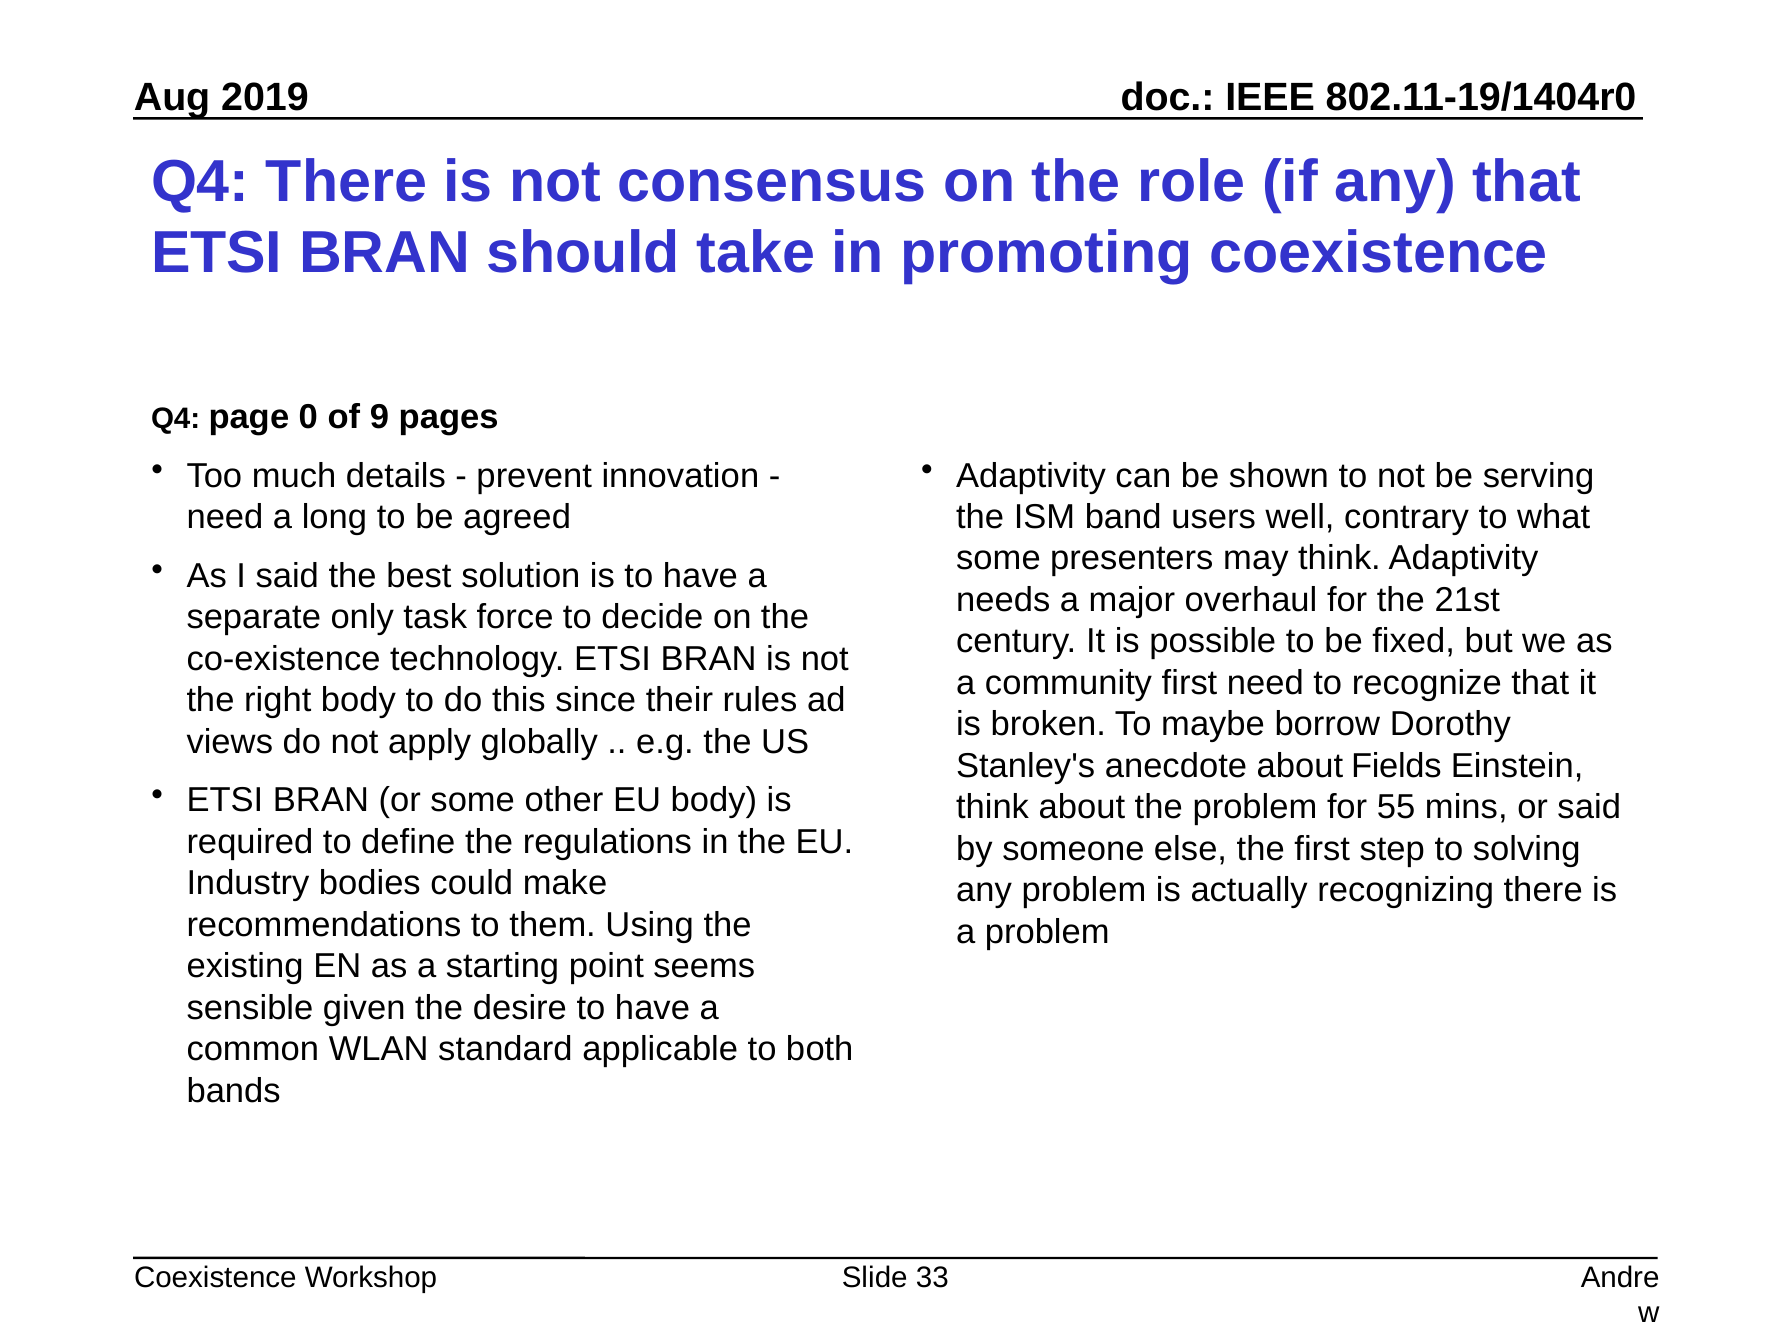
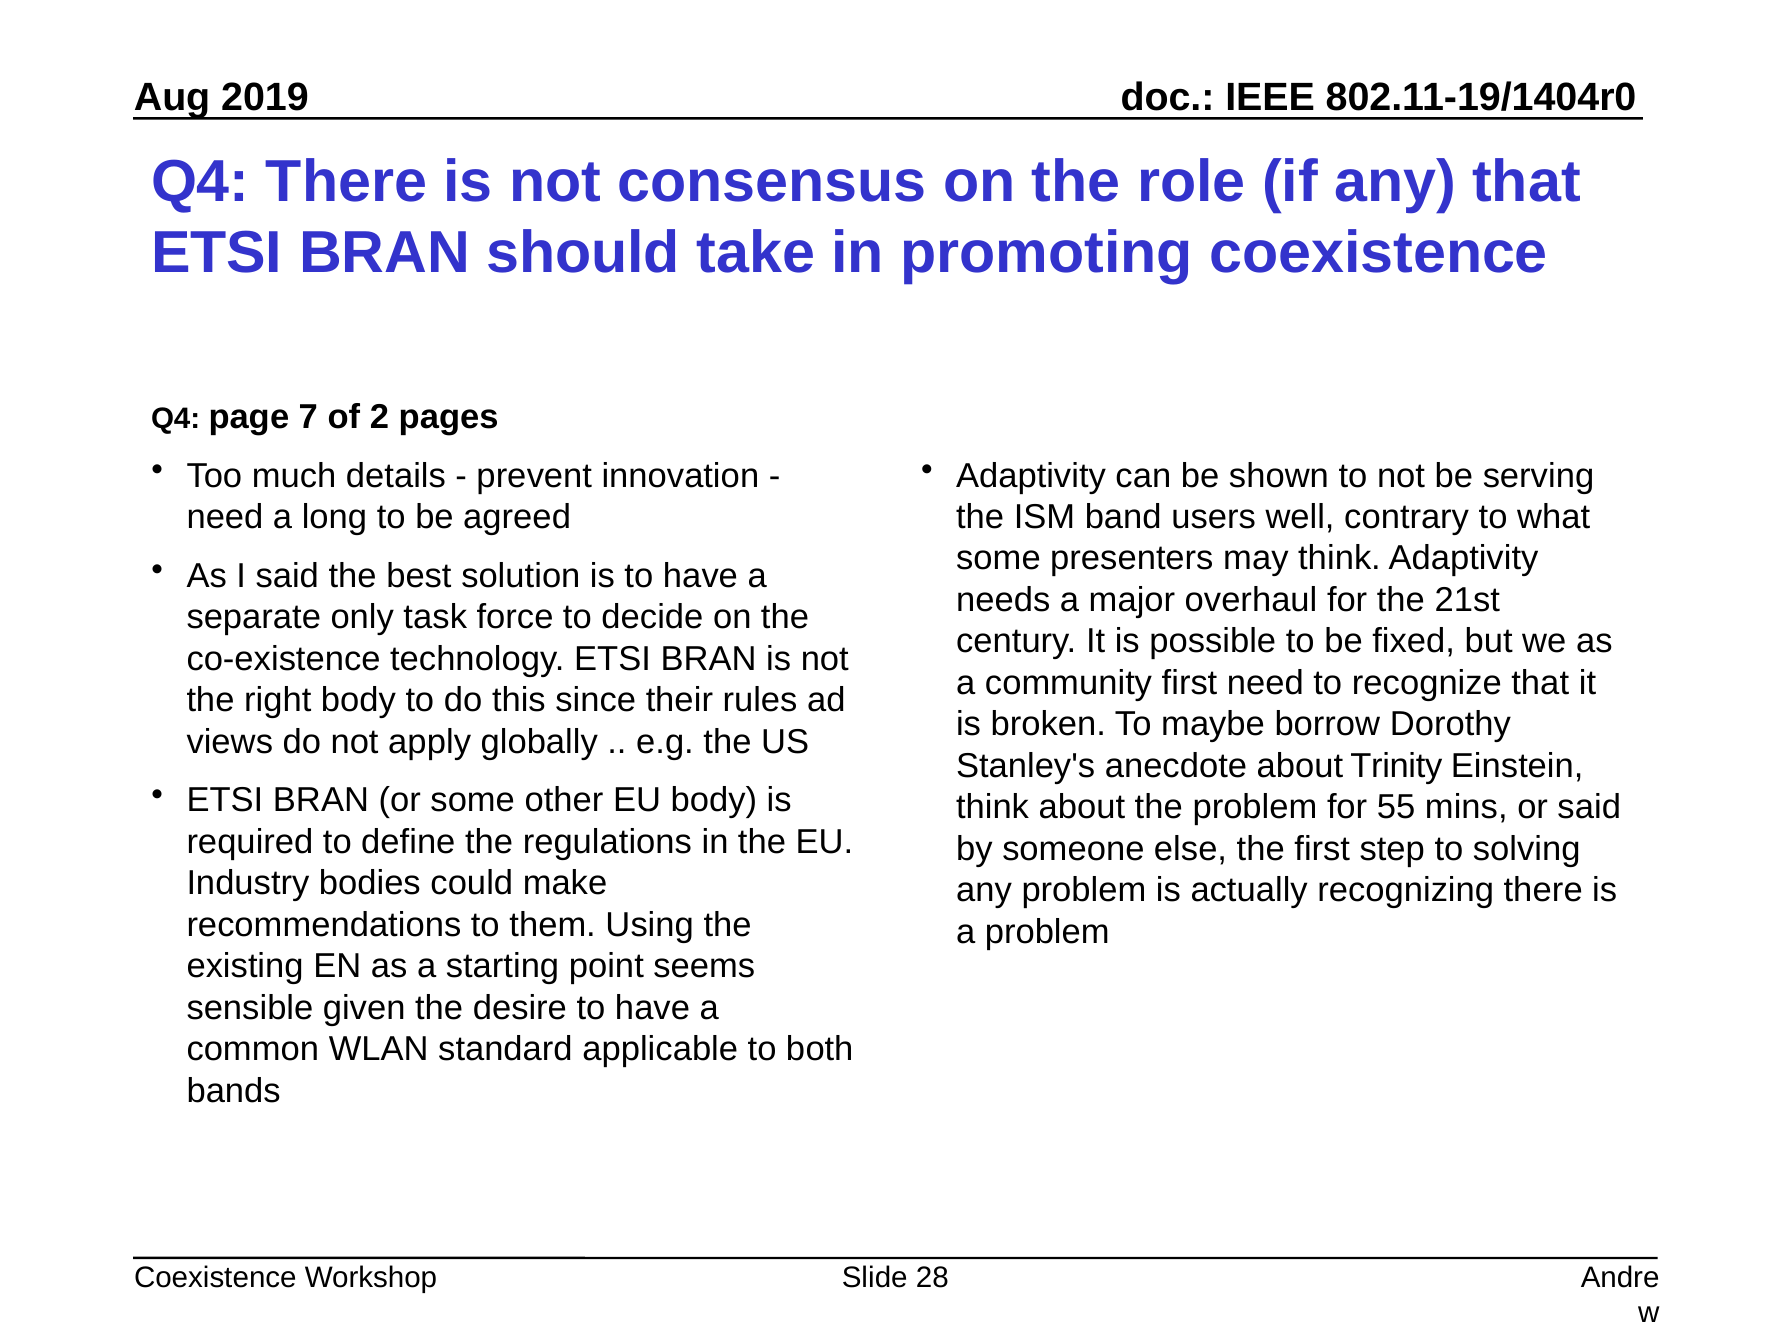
0: 0 -> 7 (308, 417)
9: 9 -> 2 (379, 417)
Fields: Fields -> Trinity (1396, 766)
33: 33 -> 28 (932, 1277)
